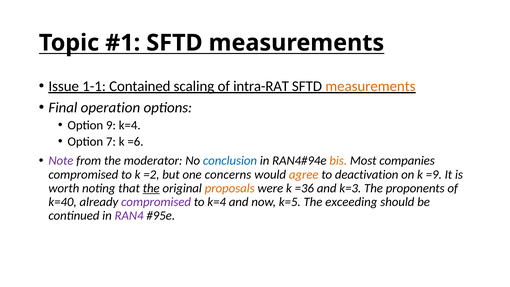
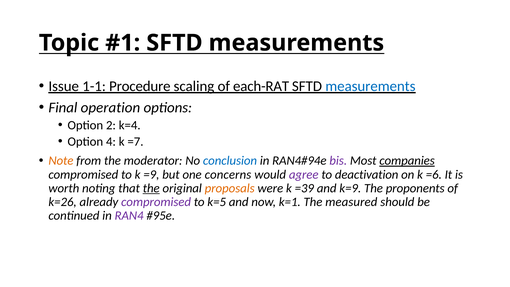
Contained: Contained -> Procedure (140, 86)
intra-RAT: intra-RAT -> each-RAT (261, 86)
measurements colour: orange -> blue (370, 86)
9: 9 -> 2 (111, 125)
7: 7 -> 4 (111, 142)
=6: =6 -> =7 (135, 142)
Note colour: purple -> orange (61, 161)
bis colour: orange -> purple (338, 161)
companies underline: none -> present (407, 161)
=2: =2 -> =9 (151, 174)
agree colour: orange -> purple (304, 174)
=9: =9 -> =6 (434, 174)
=36: =36 -> =39 (304, 188)
k=3: k=3 -> k=9 (350, 188)
k=40: k=40 -> k=26 (63, 202)
to k=4: k=4 -> k=5 (217, 202)
k=5: k=5 -> k=1 (290, 202)
exceeding: exceeding -> measured (351, 202)
